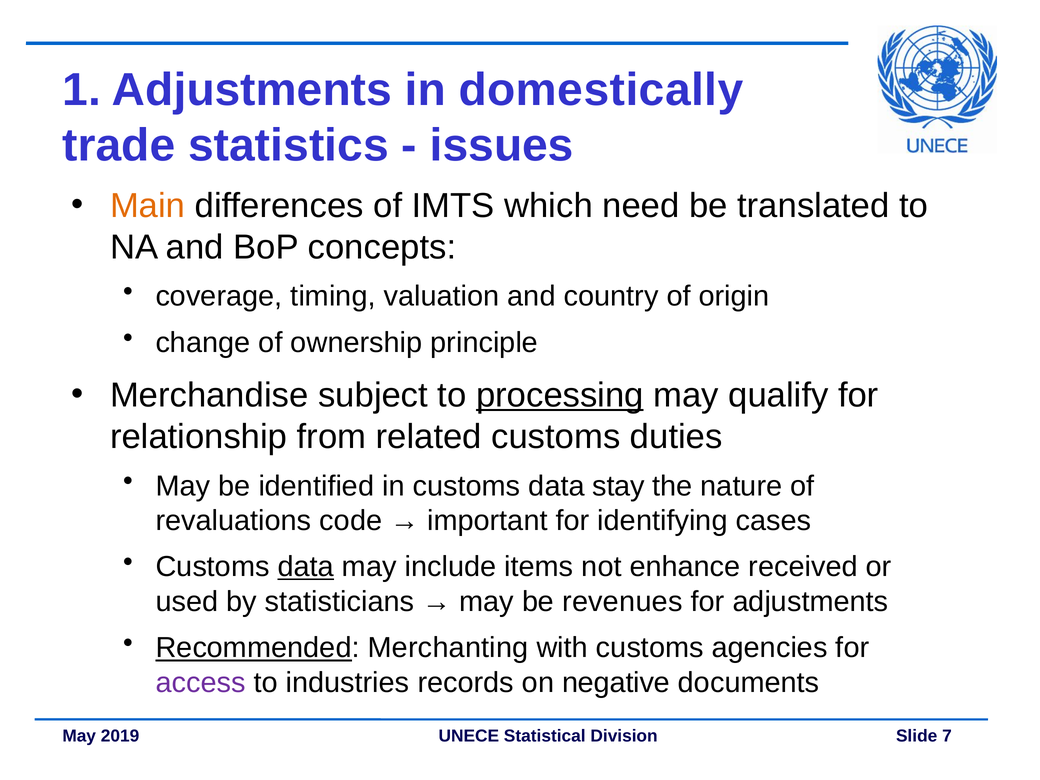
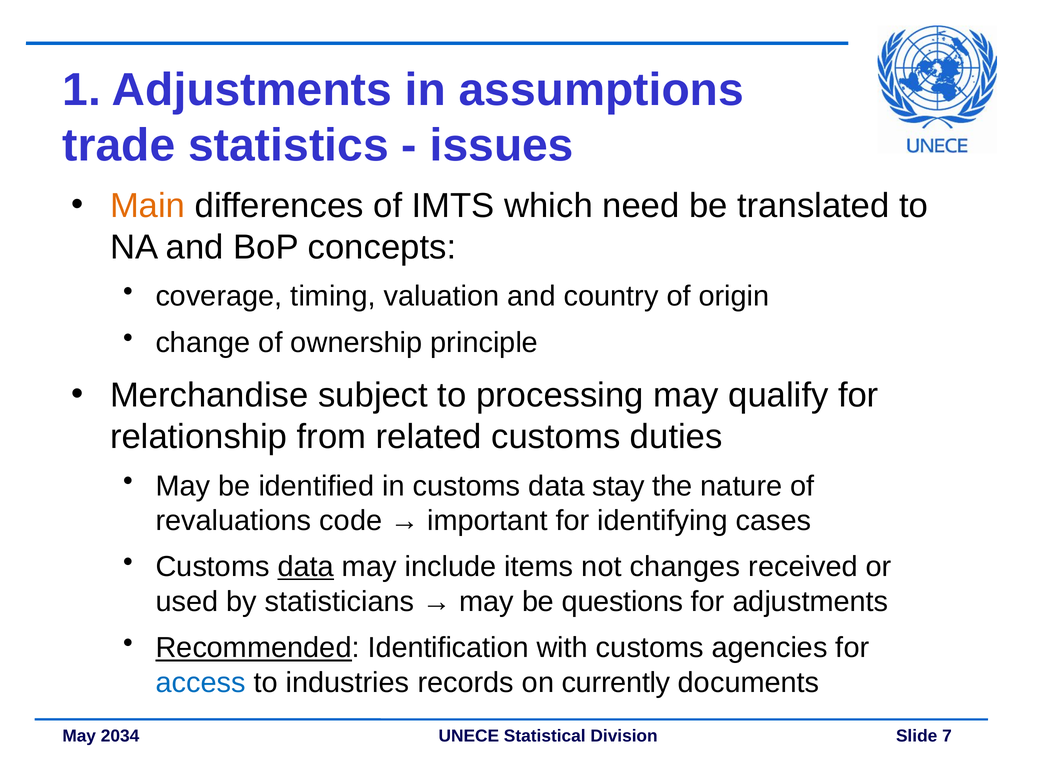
domestically: domestically -> assumptions (601, 90)
processing underline: present -> none (560, 395)
enhance: enhance -> changes (685, 567)
revenues: revenues -> questions (623, 602)
Merchanting: Merchanting -> Identification (448, 648)
access colour: purple -> blue (201, 682)
negative: negative -> currently (616, 682)
2019: 2019 -> 2034 (120, 736)
